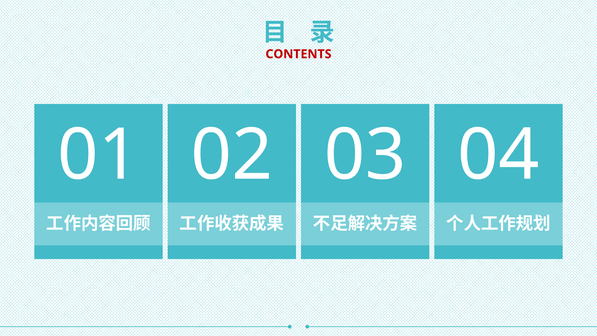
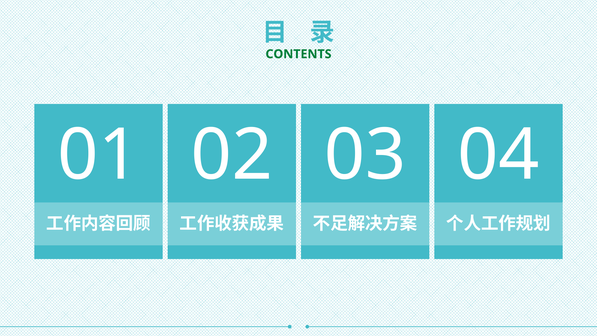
CONTENTS colour: red -> green (298, 54)
